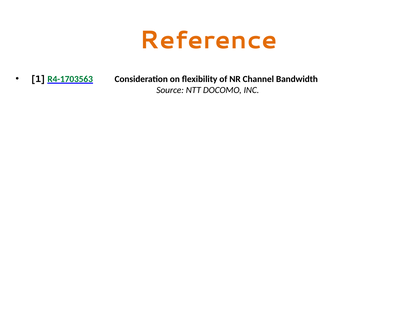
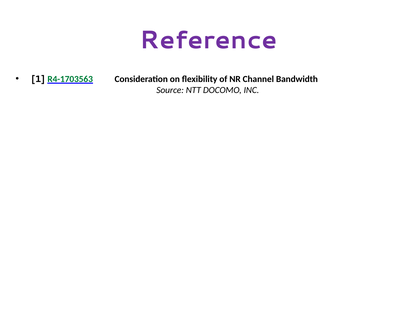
Reference colour: orange -> purple (208, 40)
